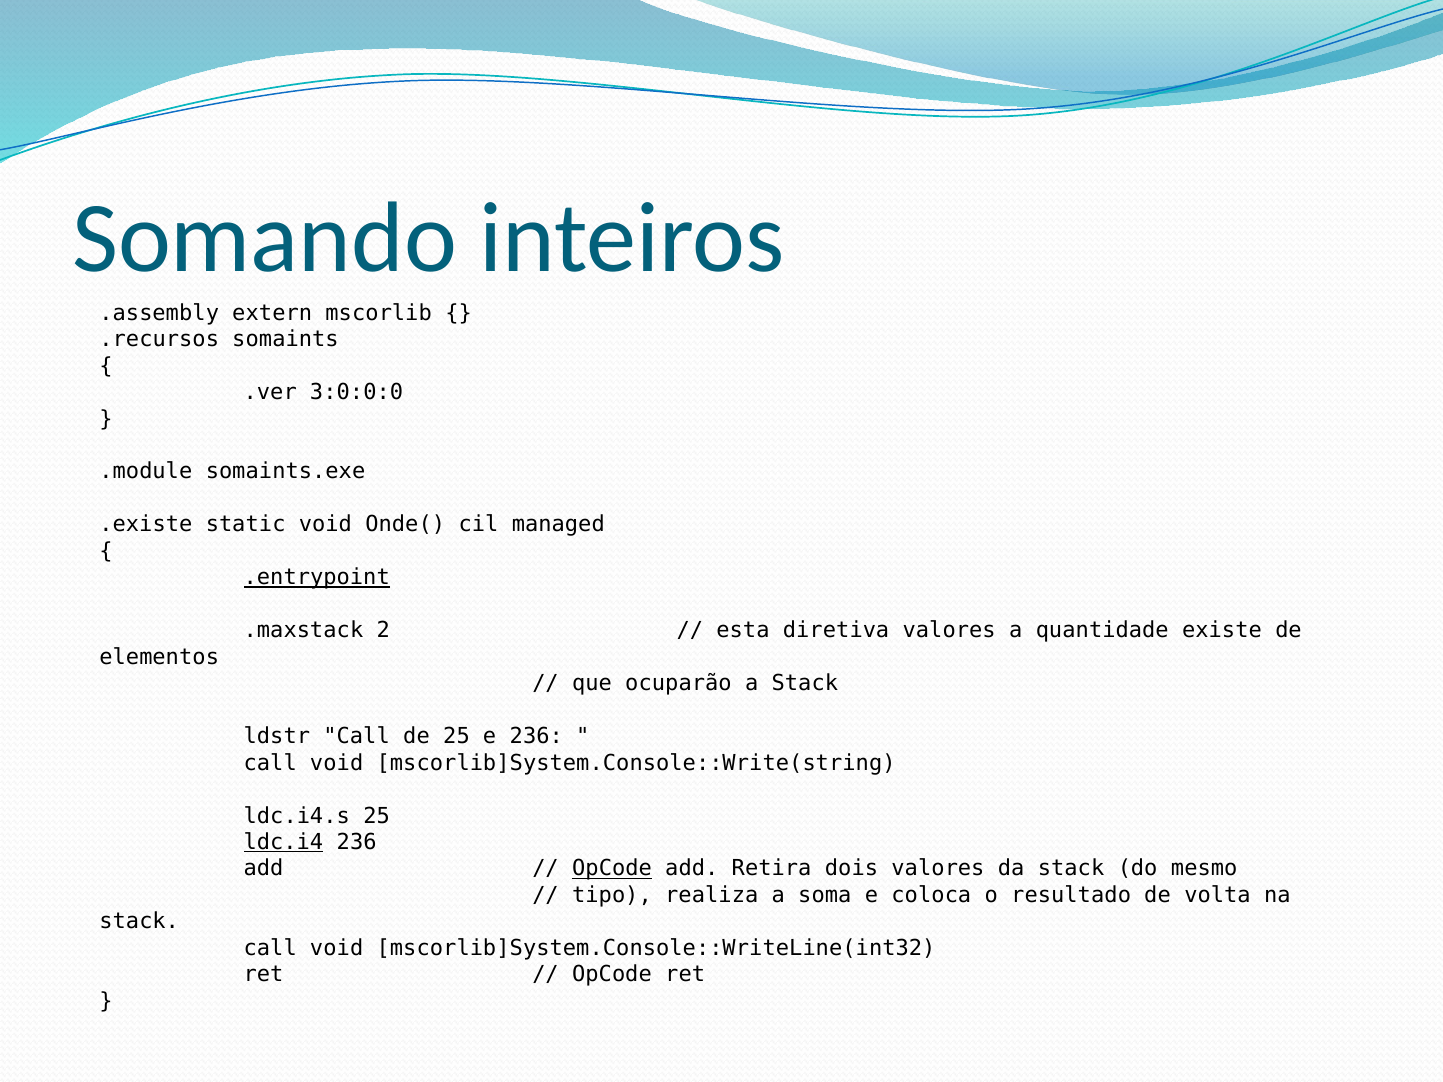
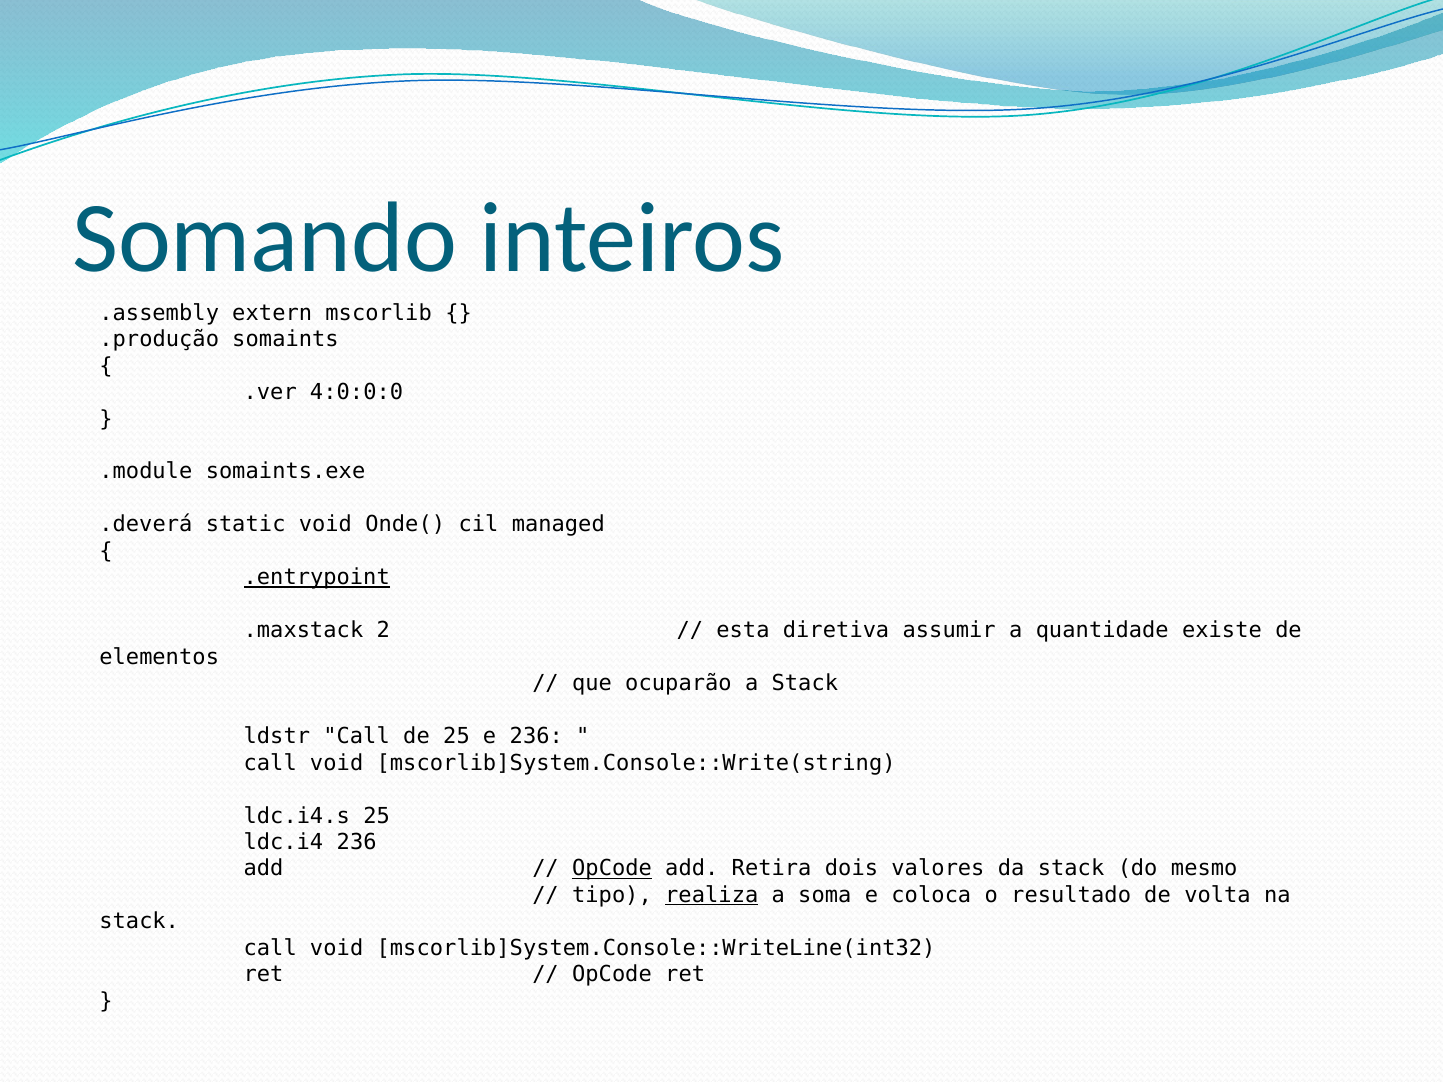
.recursos: .recursos -> .produção (159, 339)
3:0:0:0: 3:0:0:0 -> 4:0:0:0 (357, 392)
.existe: .existe -> .deverá (146, 525)
diretiva valores: valores -> assumir (949, 631)
ldc.i4 underline: present -> none (283, 842)
realiza underline: none -> present (712, 895)
